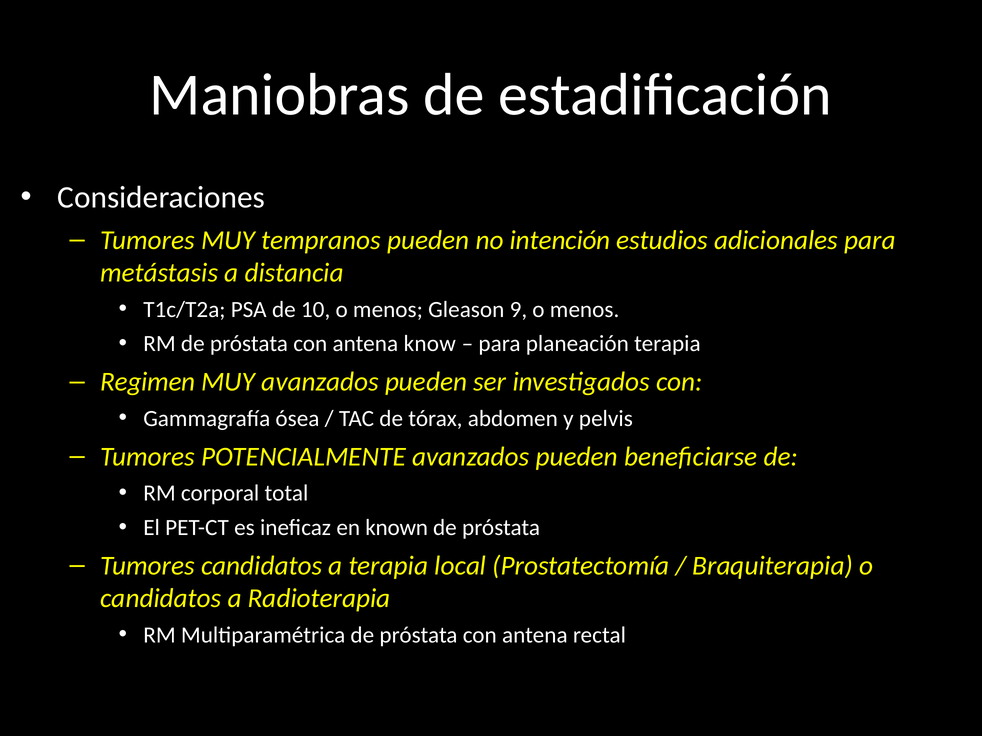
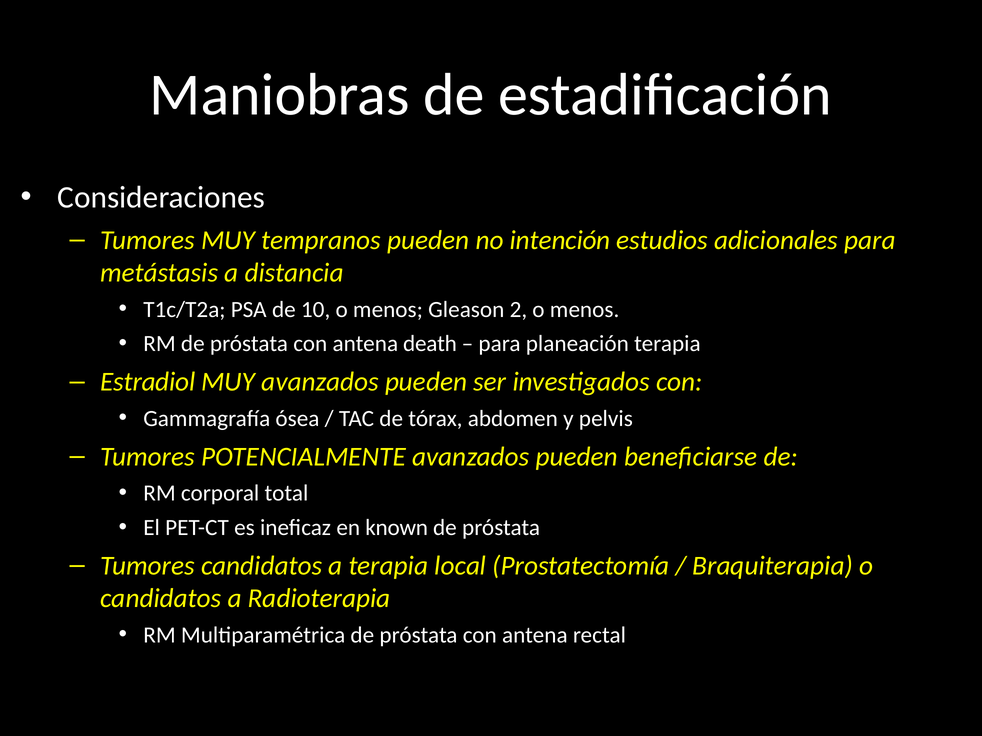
9: 9 -> 2 (518, 310)
know: know -> death (430, 344)
Regimen: Regimen -> Estradiol (148, 382)
